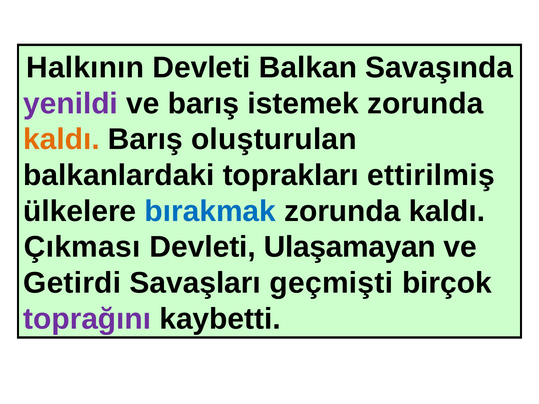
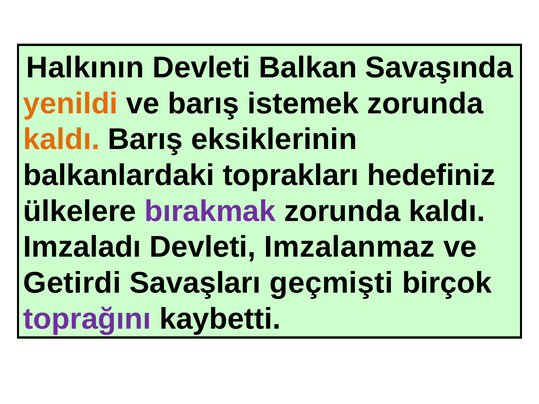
yenildi colour: purple -> orange (71, 104)
oluşturulan: oluşturulan -> eksiklerinin (274, 139)
ettirilmiş: ettirilmiş -> hedefiniz (431, 175)
bırakmak colour: blue -> purple (210, 211)
Çıkması: Çıkması -> Imzaladı (82, 247)
Ulaşamayan: Ulaşamayan -> Imzalanmaz (350, 247)
